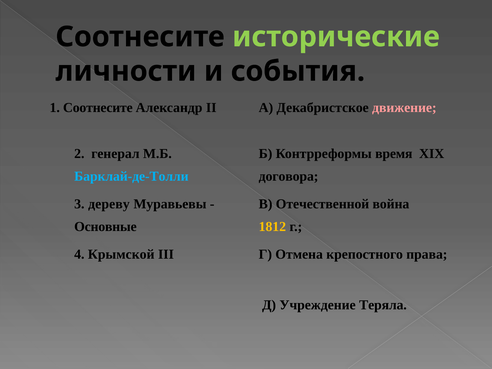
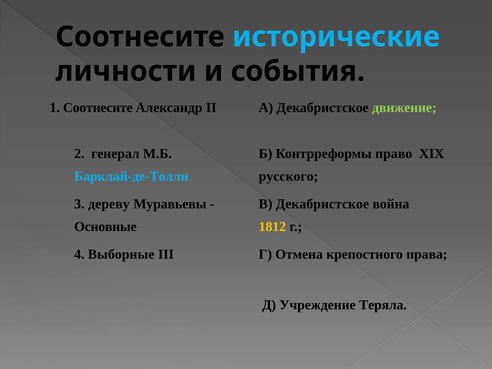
исторические colour: light green -> light blue (336, 37)
движение colour: pink -> light green (404, 108)
время: время -> право (394, 154)
договора: договора -> русского (288, 176)
В Отечественной: Отечественной -> Декабристское (322, 204)
Крымской: Крымской -> Выборные (121, 254)
